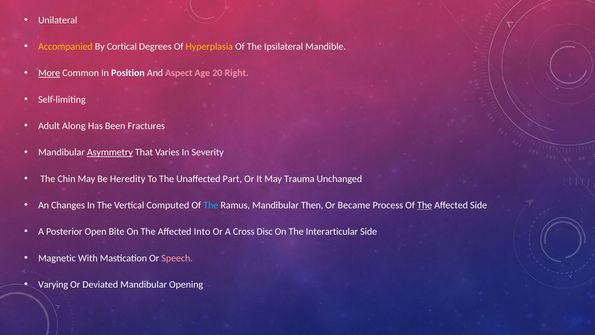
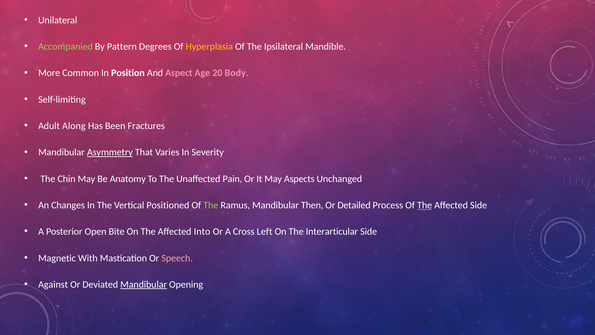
Accompanied colour: yellow -> light green (65, 47)
Cortical: Cortical -> Pattern (122, 47)
More underline: present -> none (49, 73)
Right: Right -> Body (237, 73)
Heredity: Heredity -> Anatomy (128, 179)
Part: Part -> Pain (232, 179)
Trauma: Trauma -> Aspects (299, 179)
Computed: Computed -> Positioned (168, 205)
The colour: light blue -> light green (211, 205)
Became: Became -> Detailed (354, 205)
Disc: Disc -> Left (265, 231)
Varying: Varying -> Against (53, 284)
Mandibular underline: none -> present (144, 284)
